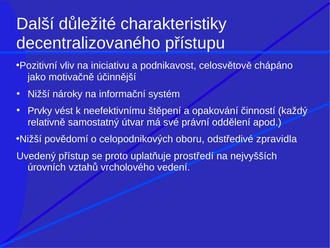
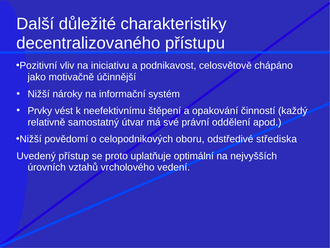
zpravidla: zpravidla -> střediska (277, 139)
prostředí: prostředí -> optimální (194, 156)
